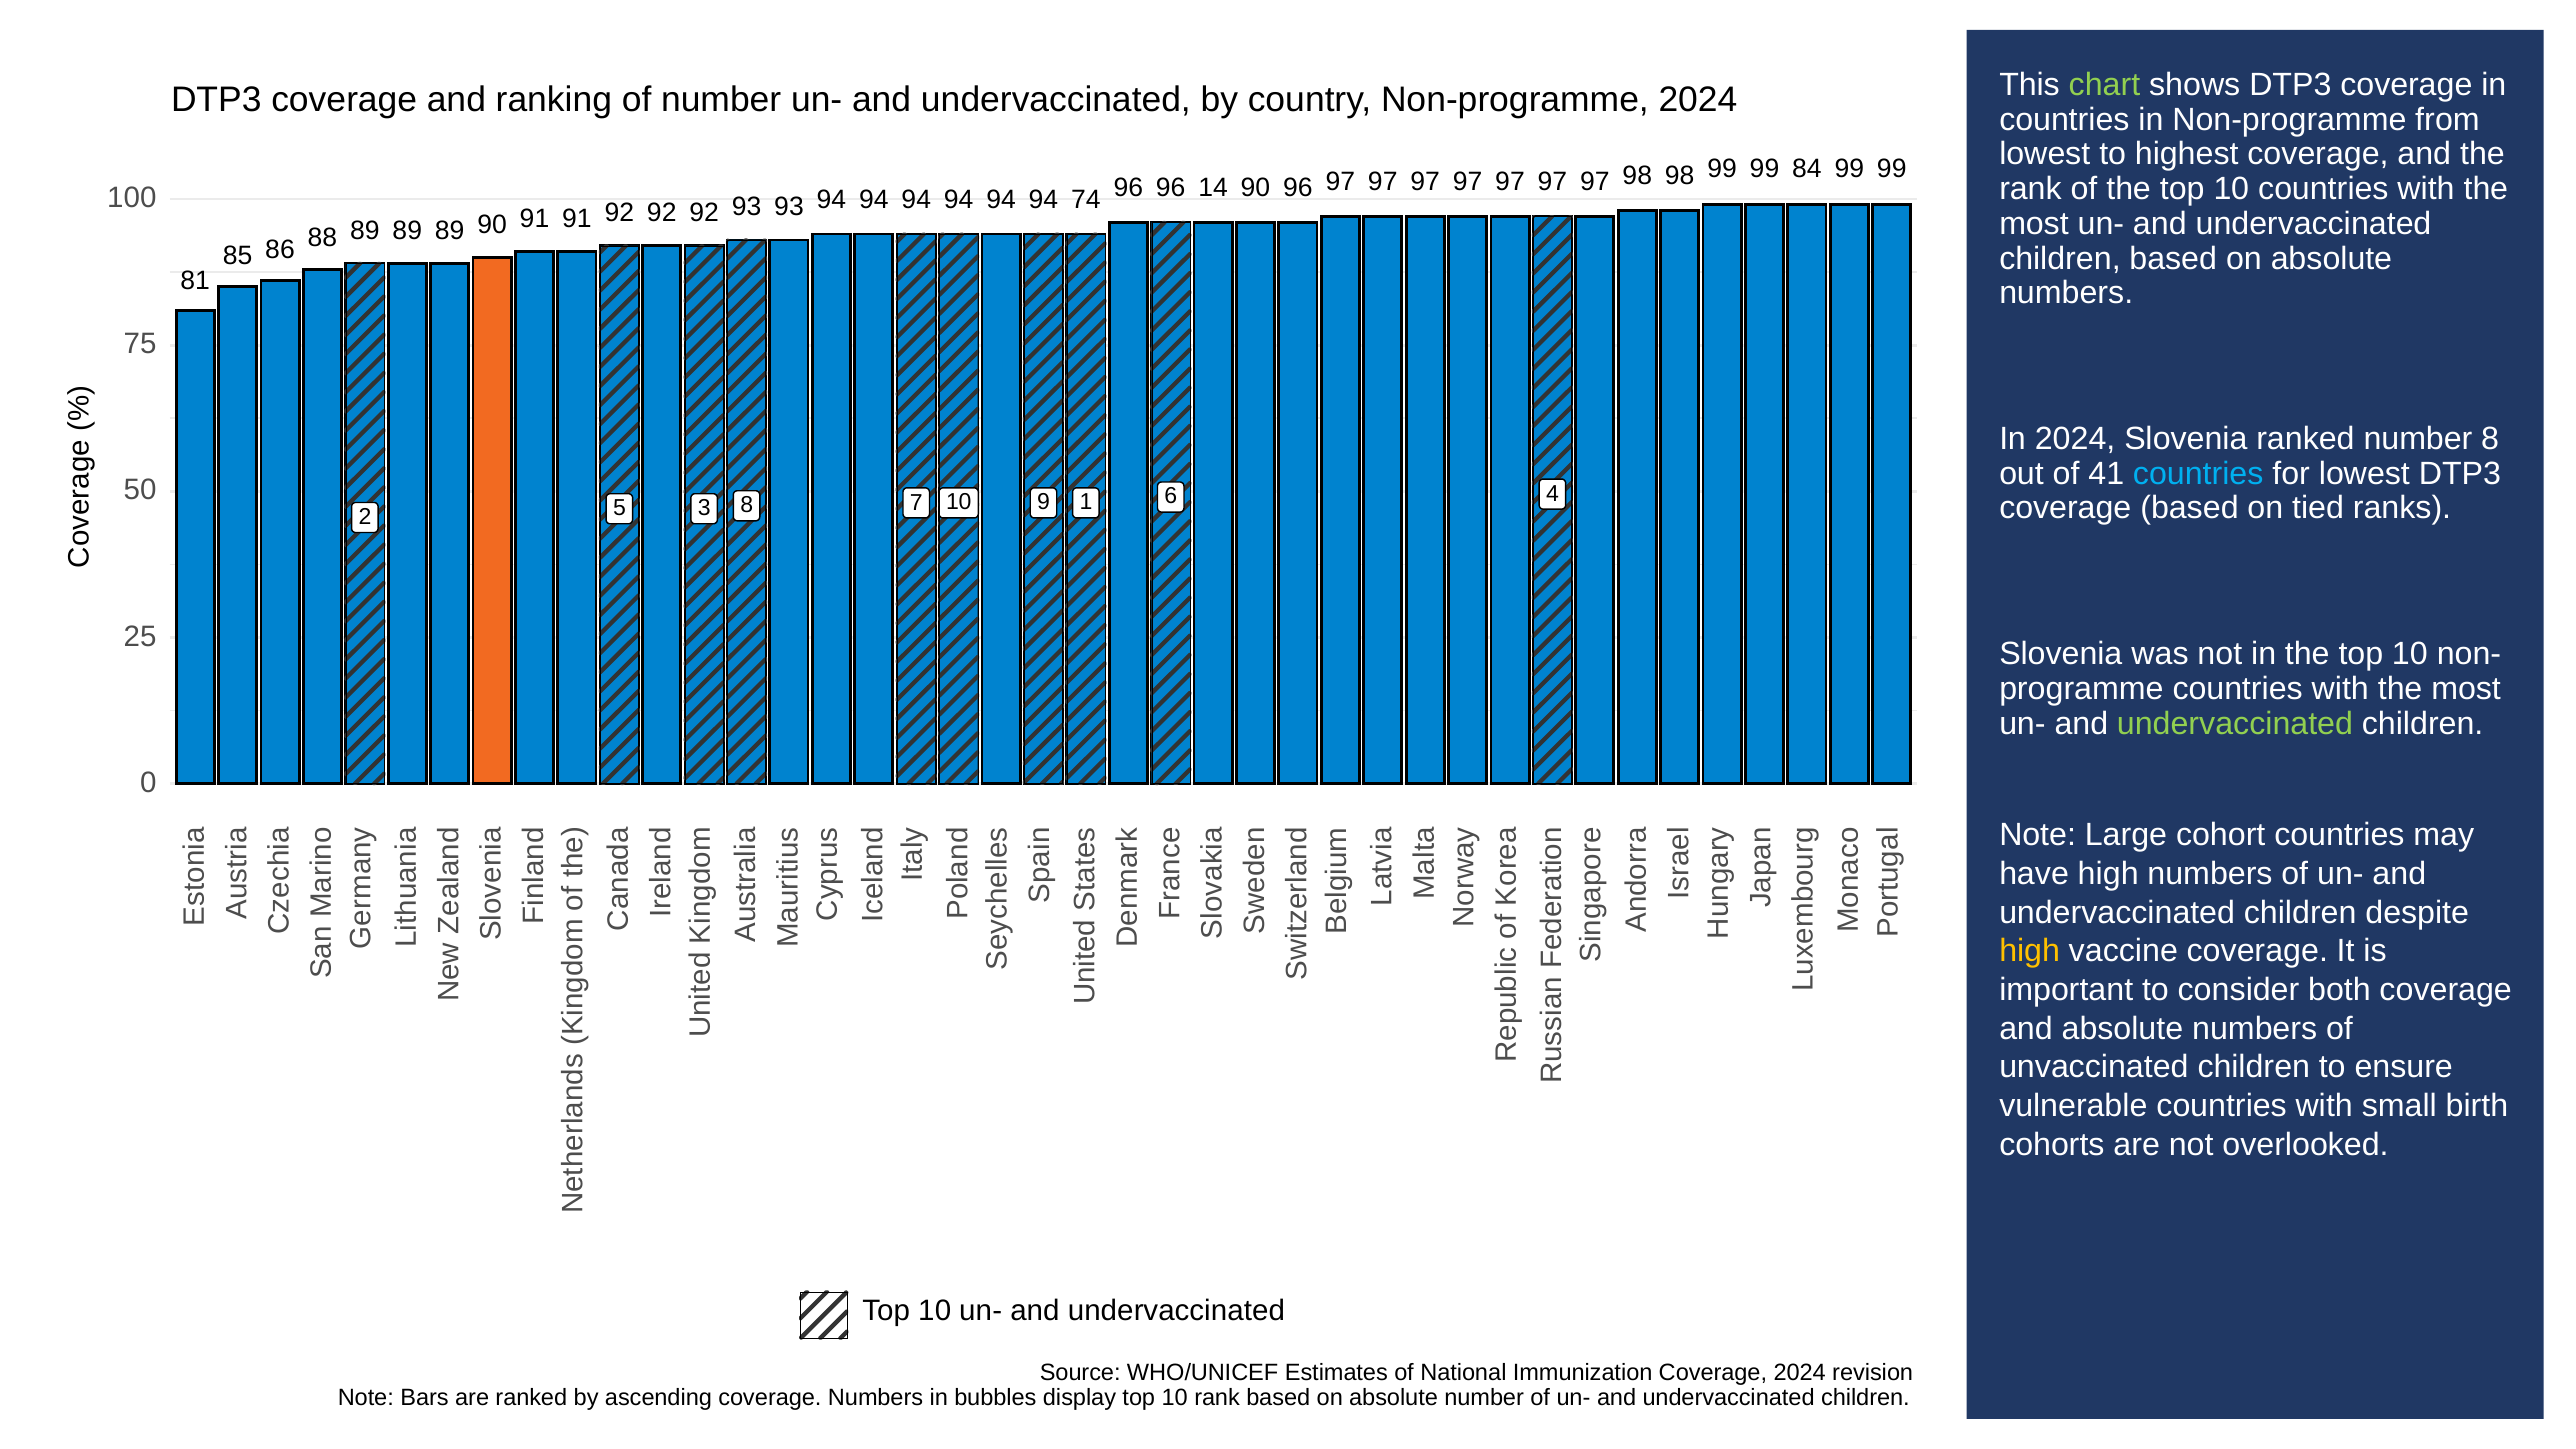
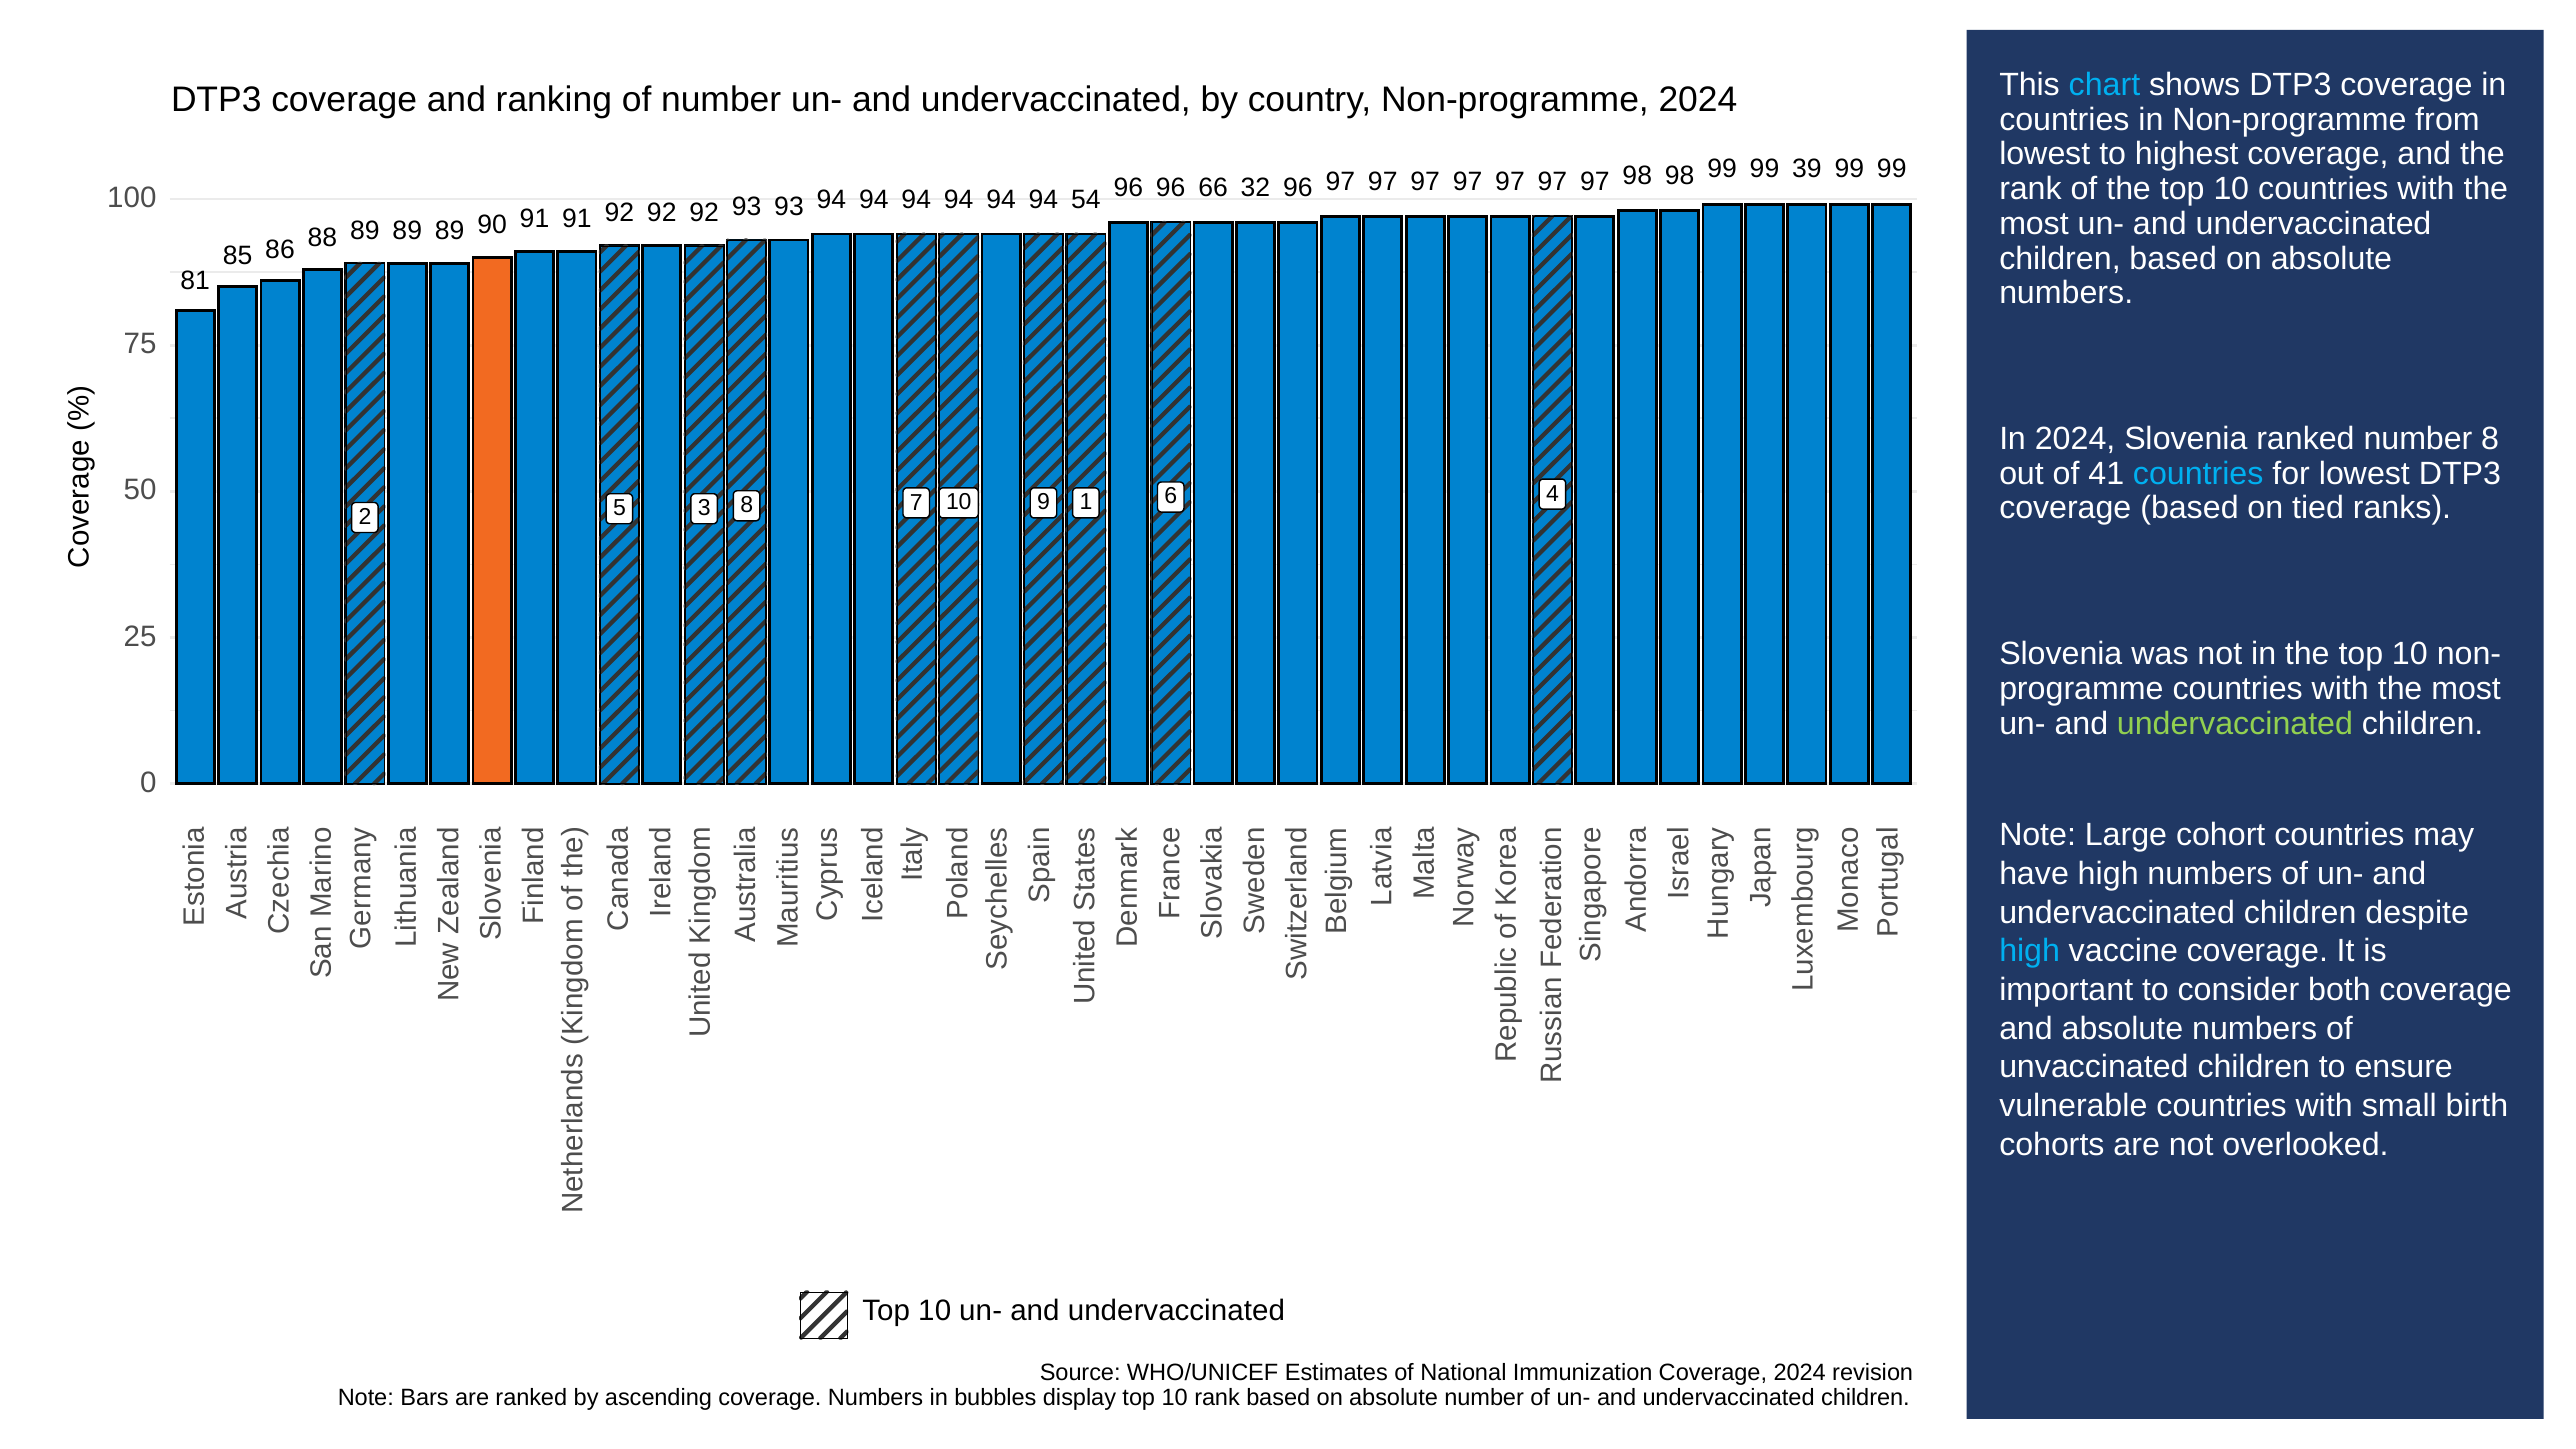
chart colour: light green -> light blue (2104, 85)
84: 84 -> 39 (1807, 169)
14: 14 -> 66 (1213, 188)
96 90: 90 -> 32 (1255, 188)
74: 74 -> 54 (1086, 200)
high colour: yellow -> light blue (2030, 951)
